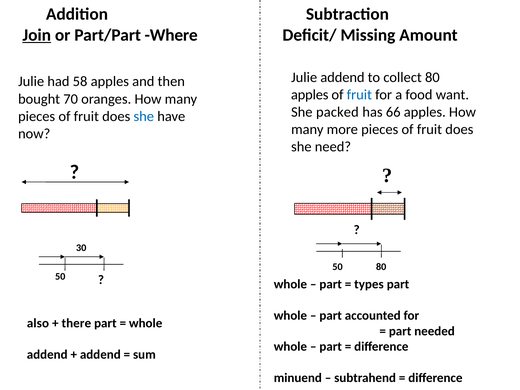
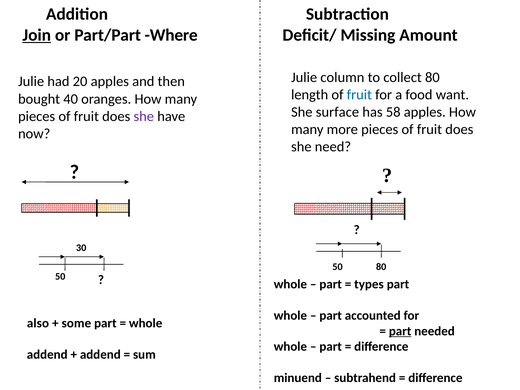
Julie addend: addend -> column (342, 77)
58: 58 -> 20 (80, 82)
apples: apples -> length (310, 95)
70: 70 -> 40 (71, 99)
packed: packed -> surface (337, 112)
66: 66 -> 58 (393, 112)
she colour: blue -> purple (144, 116)
there: there -> some (76, 323)
part underline: none -> present (400, 331)
